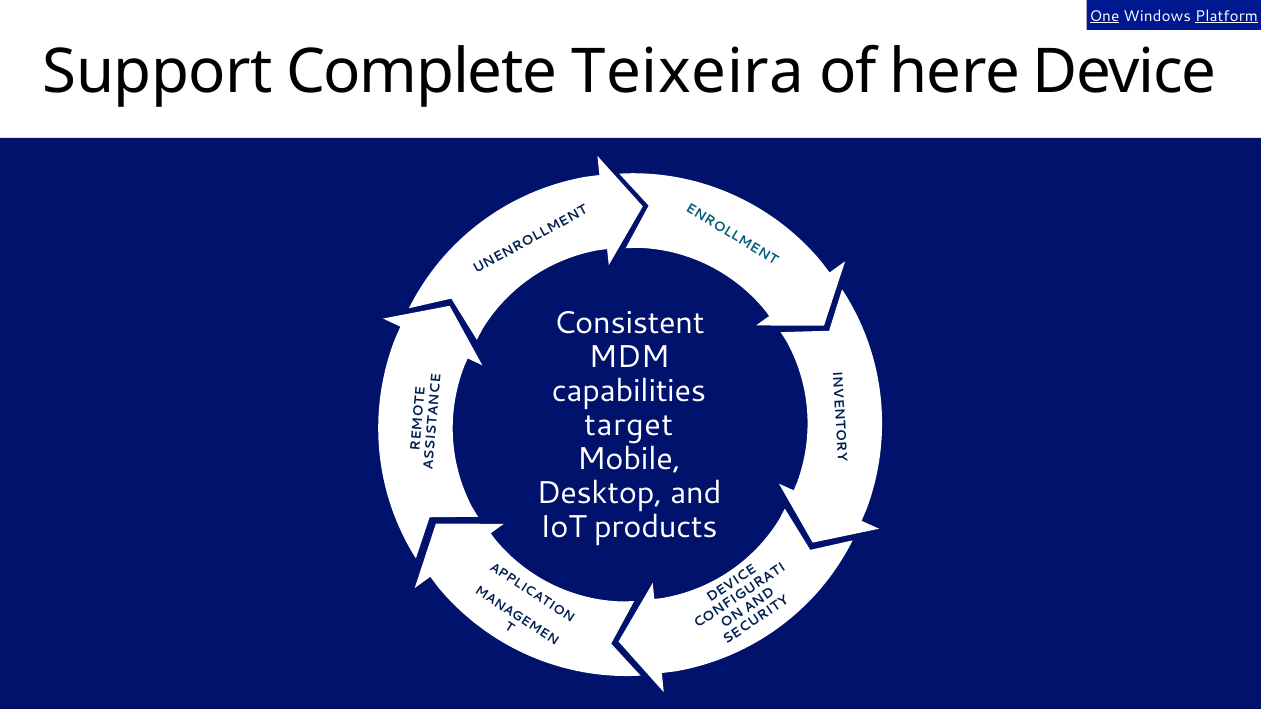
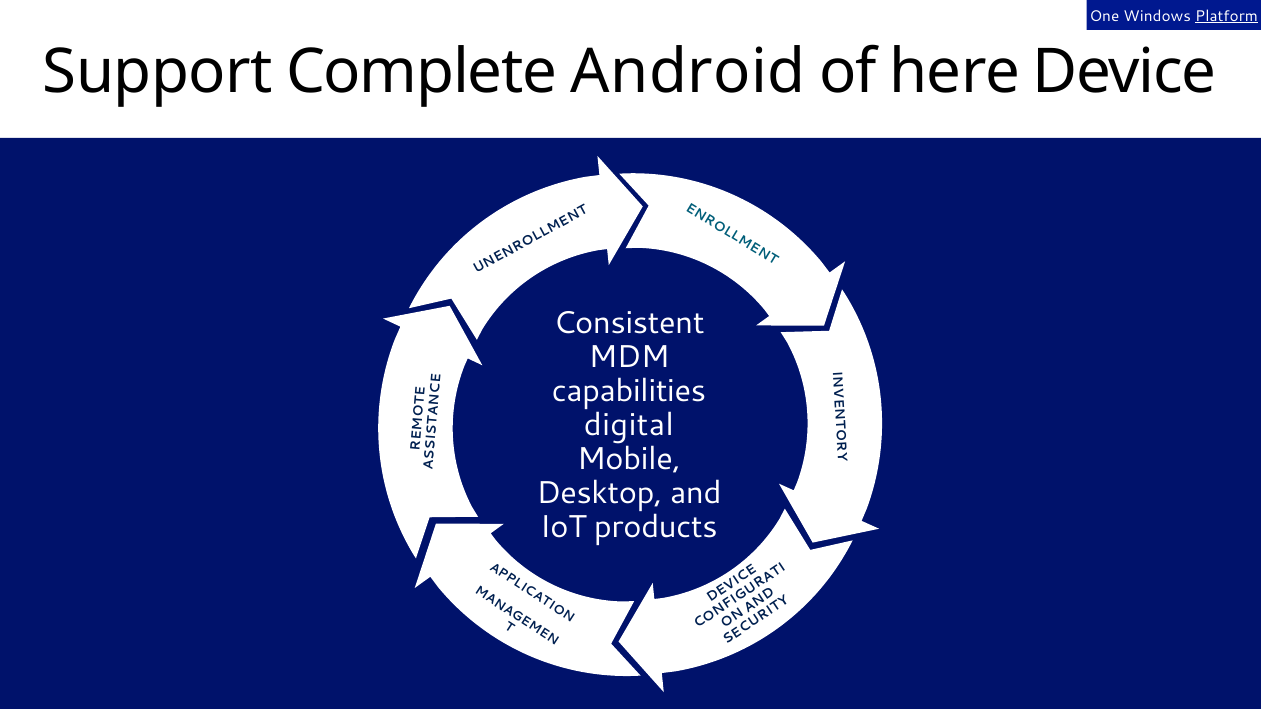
One underline: present -> none (1104, 16)
Teixeira: Teixeira -> Android (688, 72)
target: target -> digital (629, 425)
